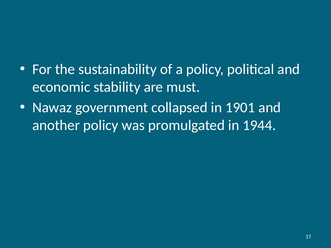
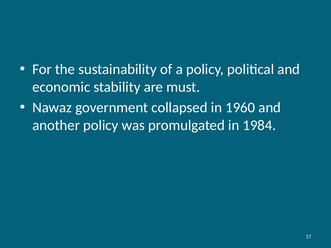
1901: 1901 -> 1960 (240, 108)
1944: 1944 -> 1984 (259, 125)
